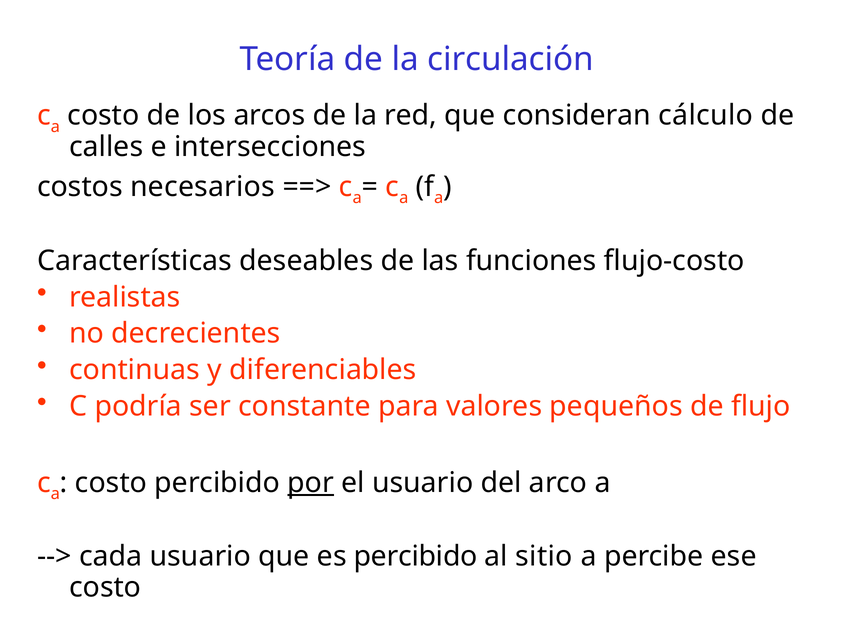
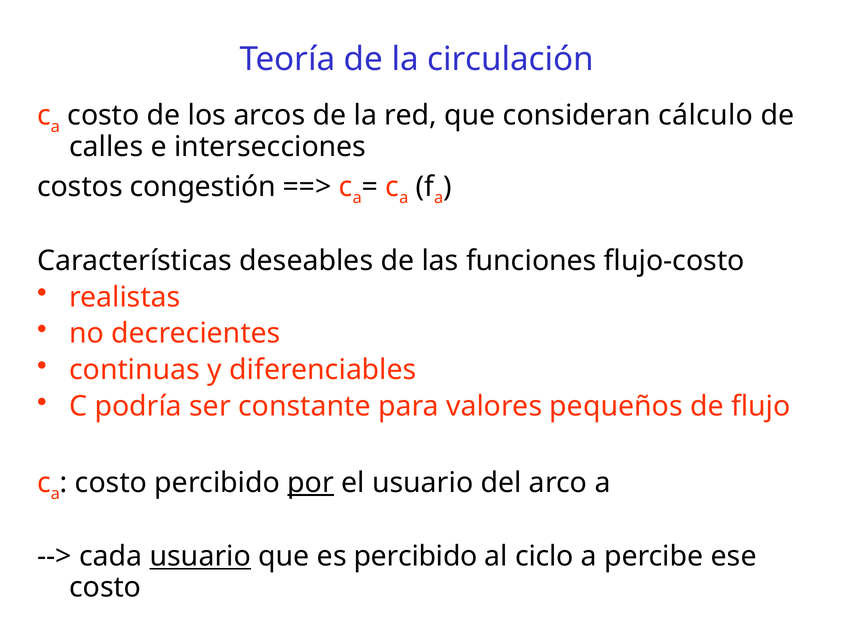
necesarios: necesarios -> congestión (203, 187)
usuario underline: none -> present (200, 557)
sitio: sitio -> ciclo (544, 557)
